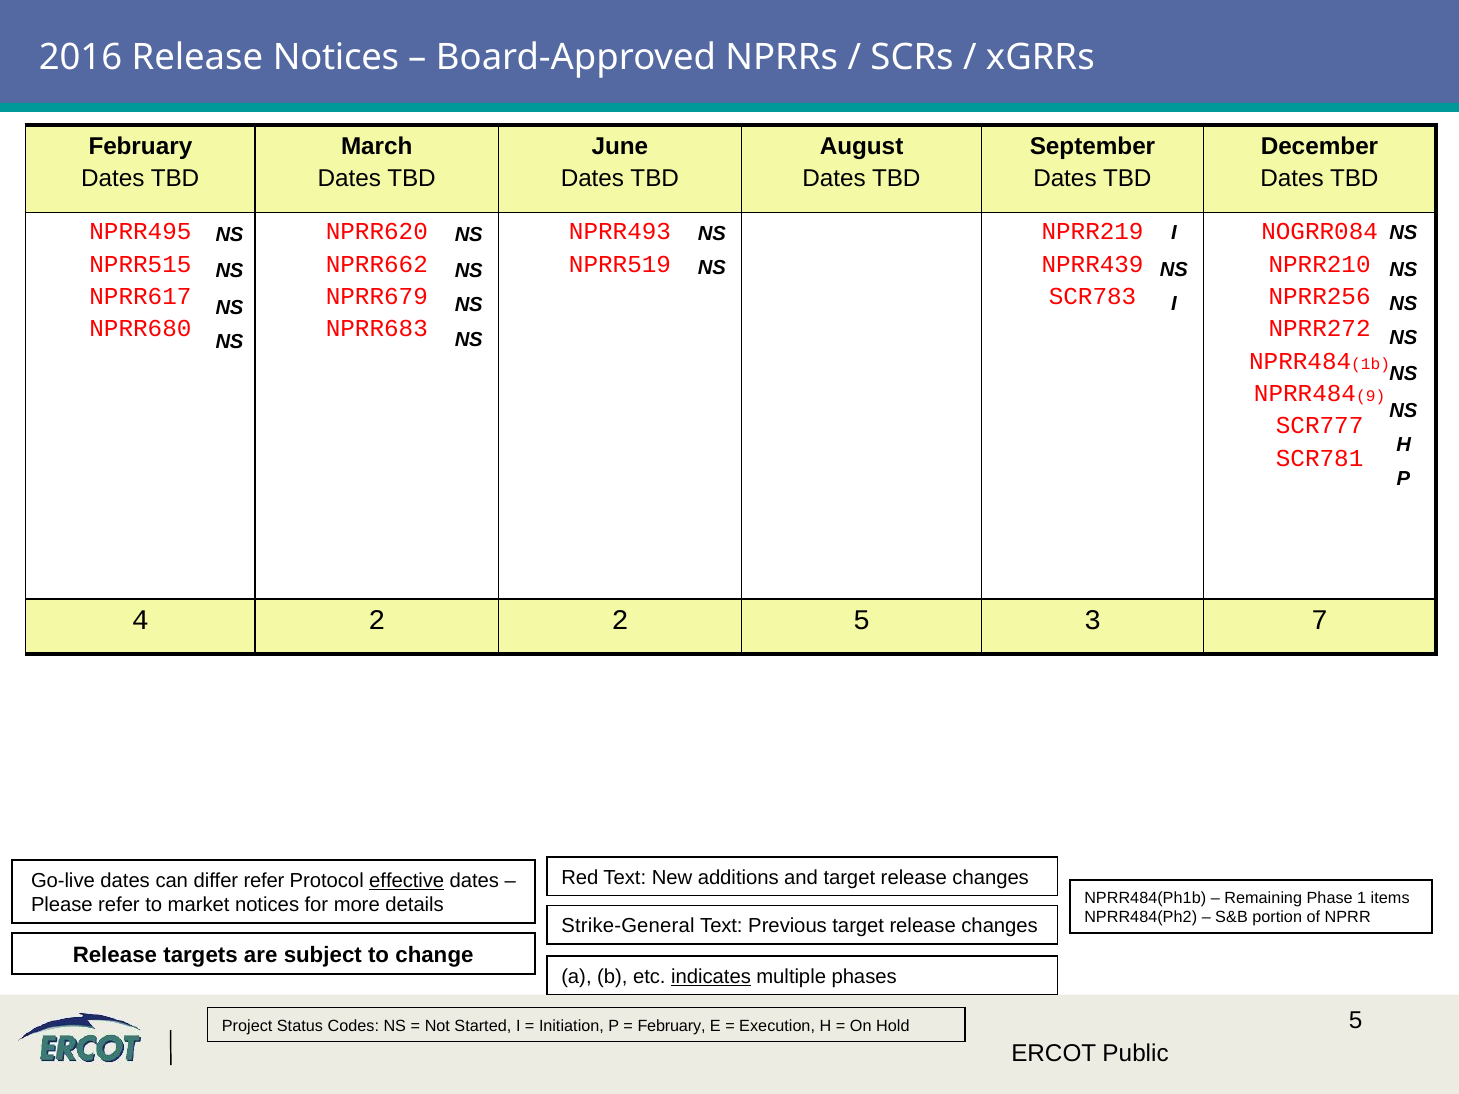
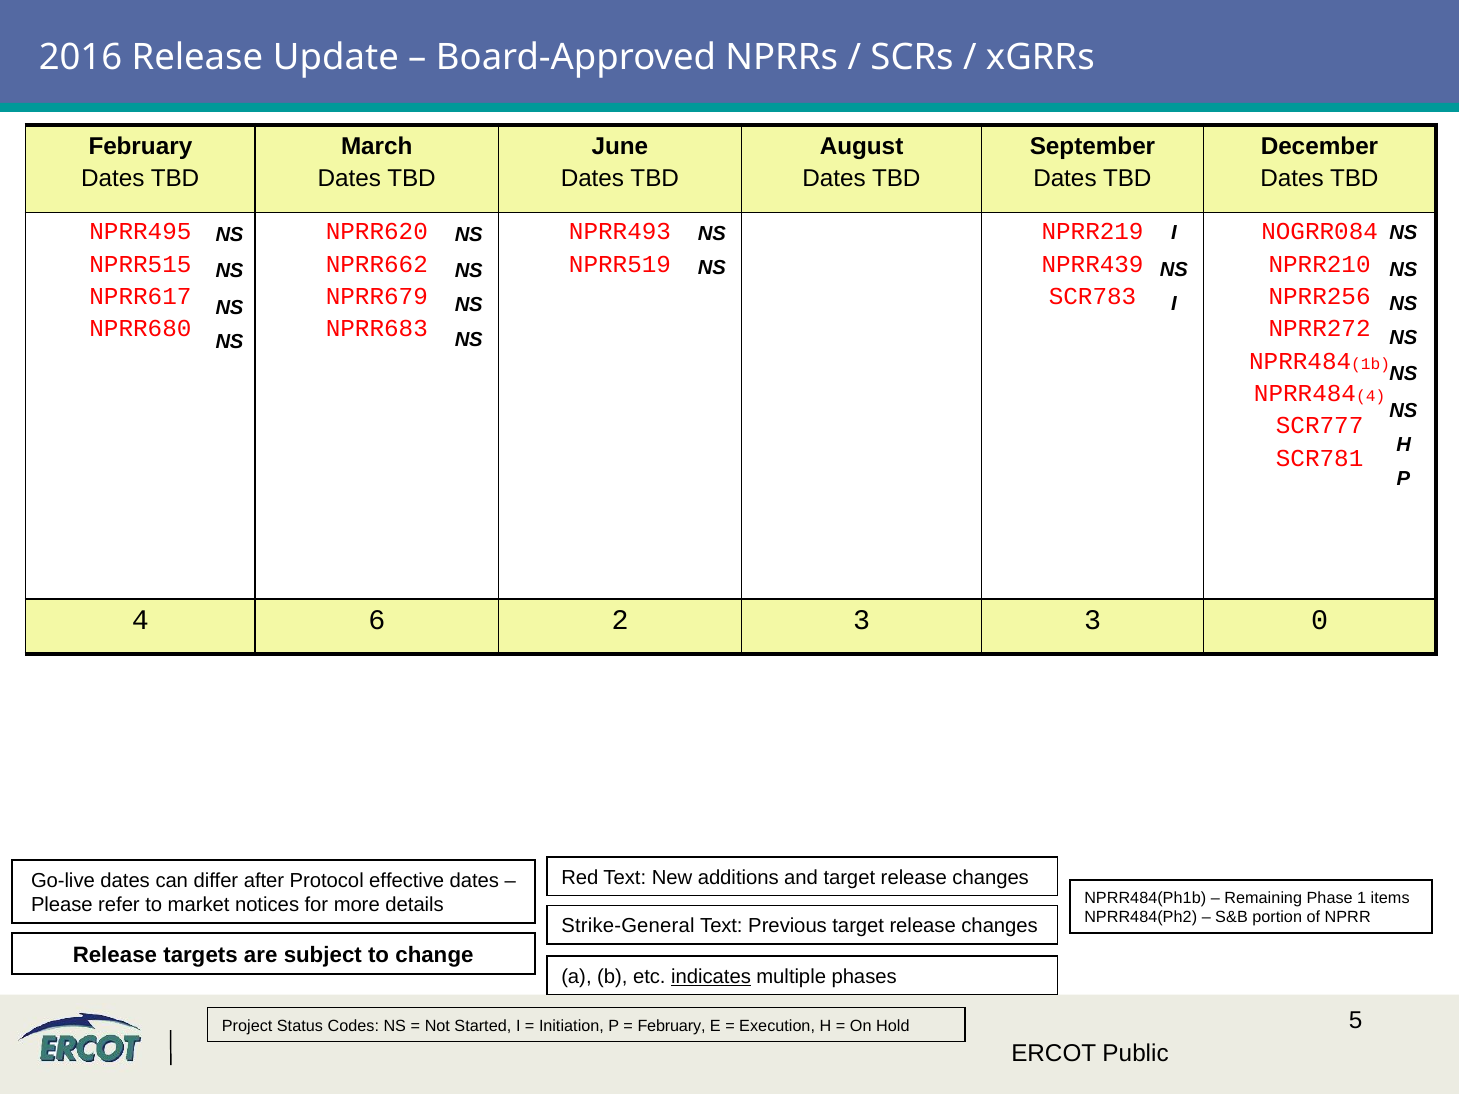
Release Notices: Notices -> Update (336, 57)
9: 9 -> 4 (1371, 396)
4 2: 2 -> 6 (377, 621)
2 5: 5 -> 3 (862, 621)
7: 7 -> 0 (1320, 621)
differ refer: refer -> after (264, 881)
effective underline: present -> none (407, 881)
